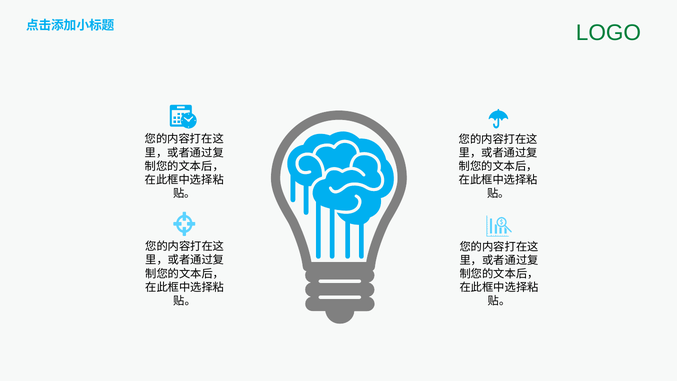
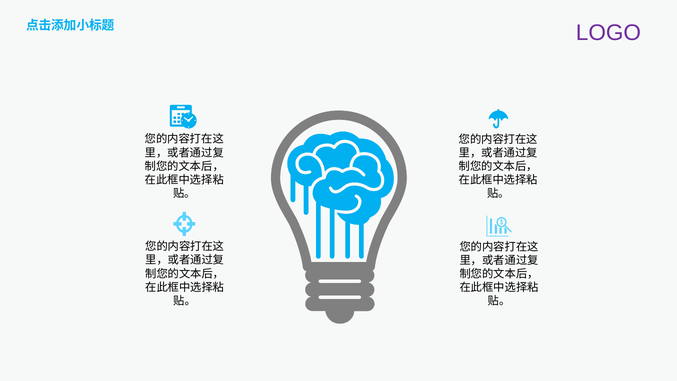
LOGO colour: green -> purple (608, 33)
